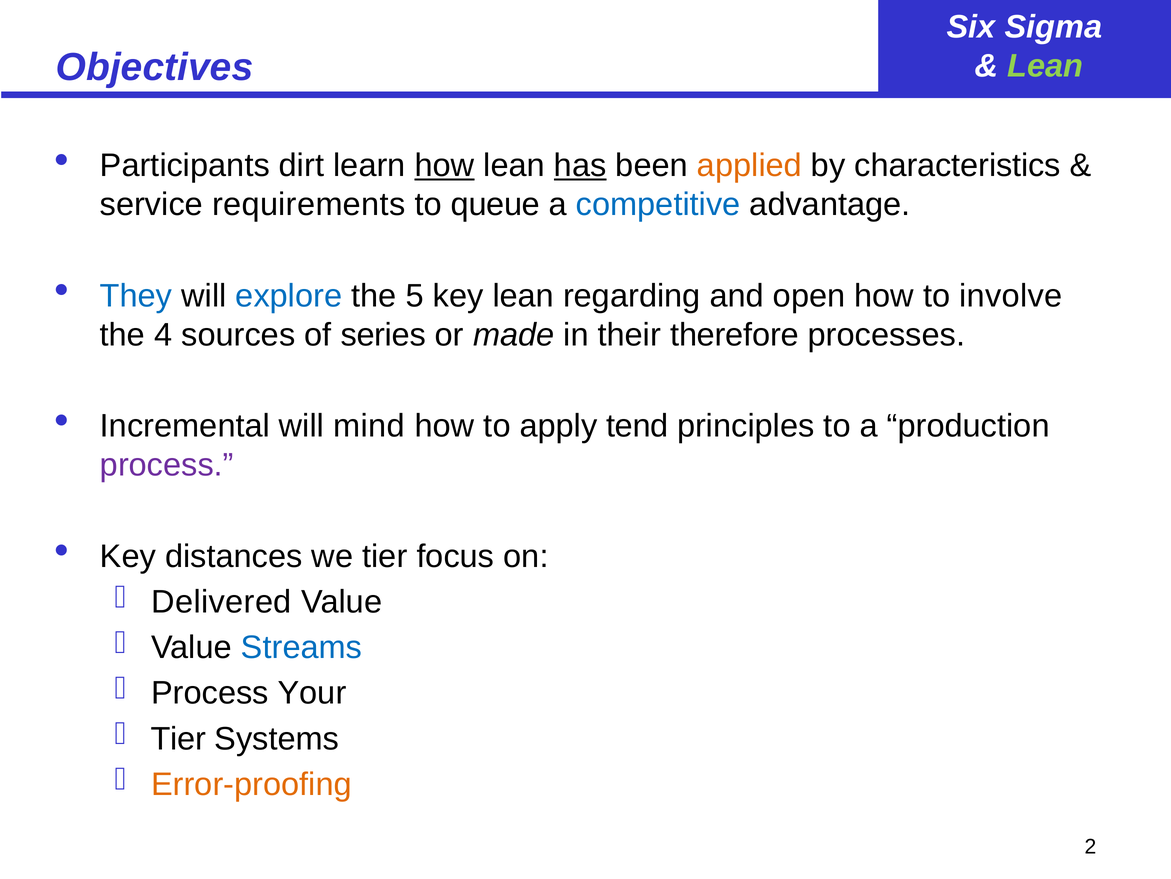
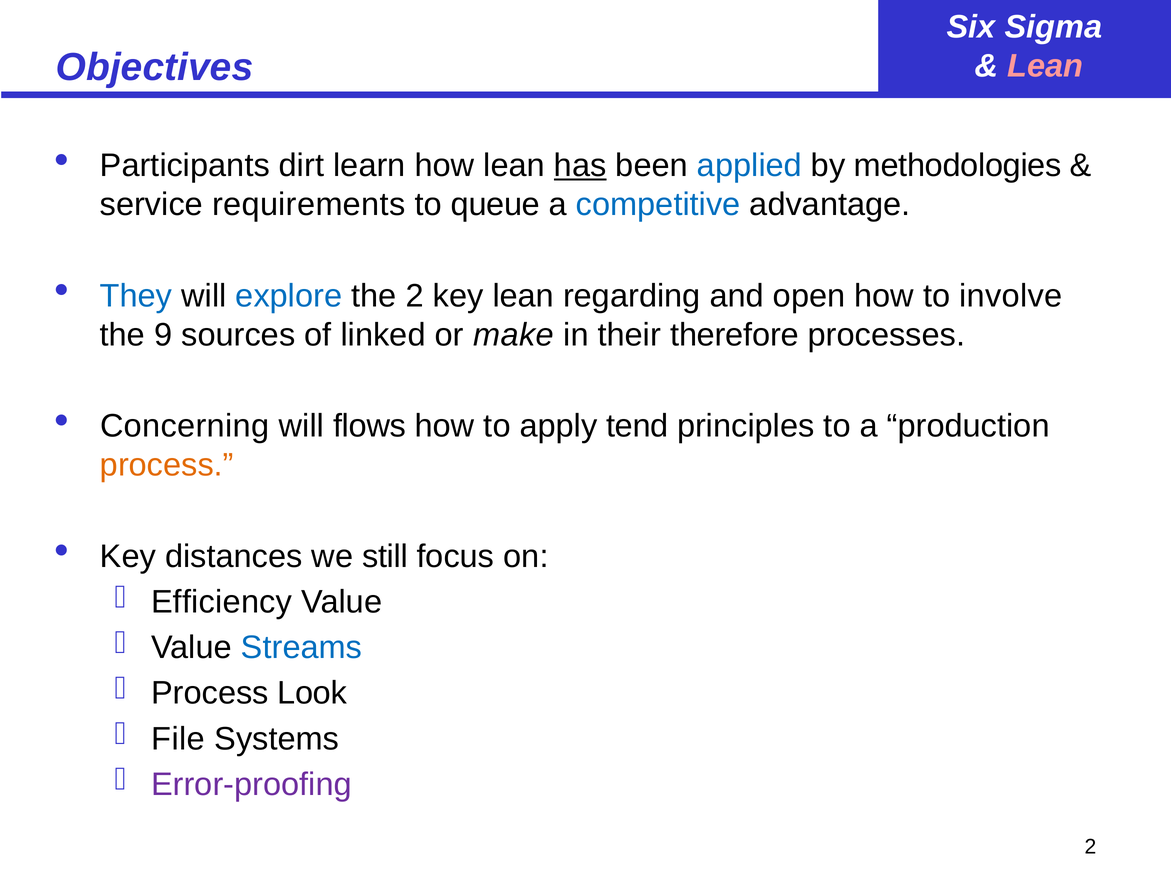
Lean colour: light green -> pink (1045, 66)
how underline: present -> none (444, 166)
applied colour: orange -> blue (749, 166)
characteristics: characteristics -> methodologies (958, 166)
the 5: 5 -> 2 (415, 296)
4: 4 -> 9 (163, 335)
series: series -> linked (383, 335)
made: made -> make (514, 335)
Incremental: Incremental -> Concerning (185, 426)
mind: mind -> flows (370, 426)
process colour: purple -> orange (167, 465)
we tier: tier -> still (385, 556)
Delivered: Delivered -> Efficiency (222, 601)
Your: Your -> Look (312, 693)
Tier: Tier -> File (178, 738)
Error-proofing colour: orange -> purple (252, 784)
